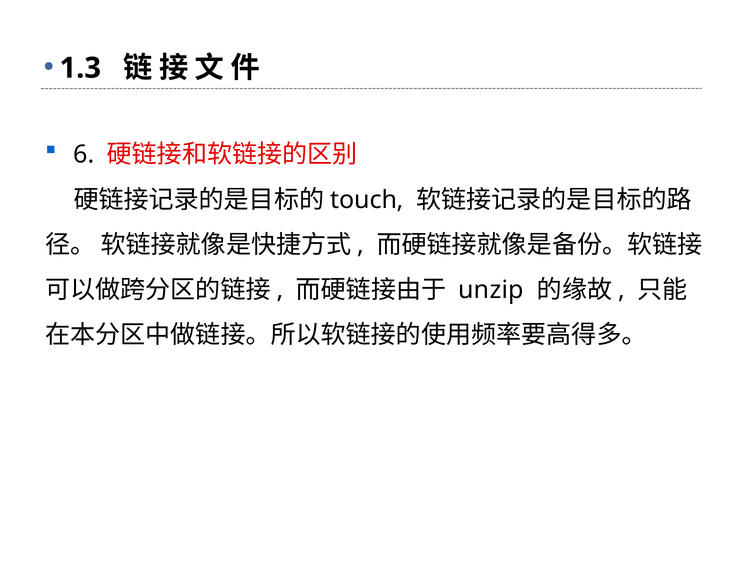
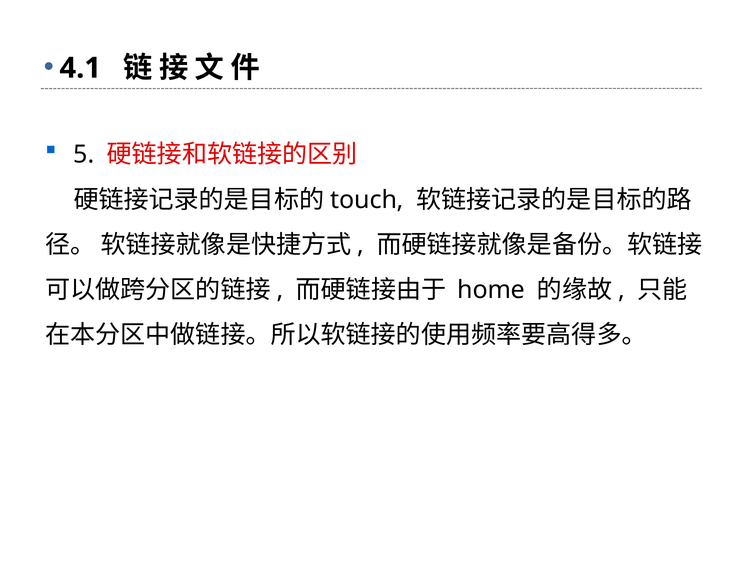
1.3: 1.3 -> 4.1 (80, 68)
6: 6 -> 5 (84, 155)
unzip: unzip -> home (491, 290)
